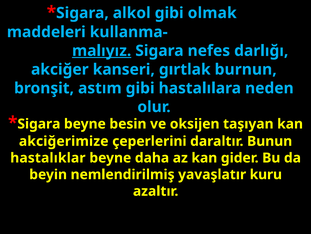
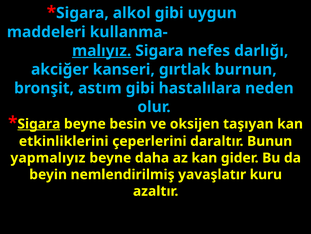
olmak: olmak -> uygun (212, 13)
Sigara underline: none -> present (39, 124)
akciğerimize: akciğerimize -> etkinliklerini (64, 141)
hastalıklar: hastalıklar -> yapmalıyız (48, 157)
